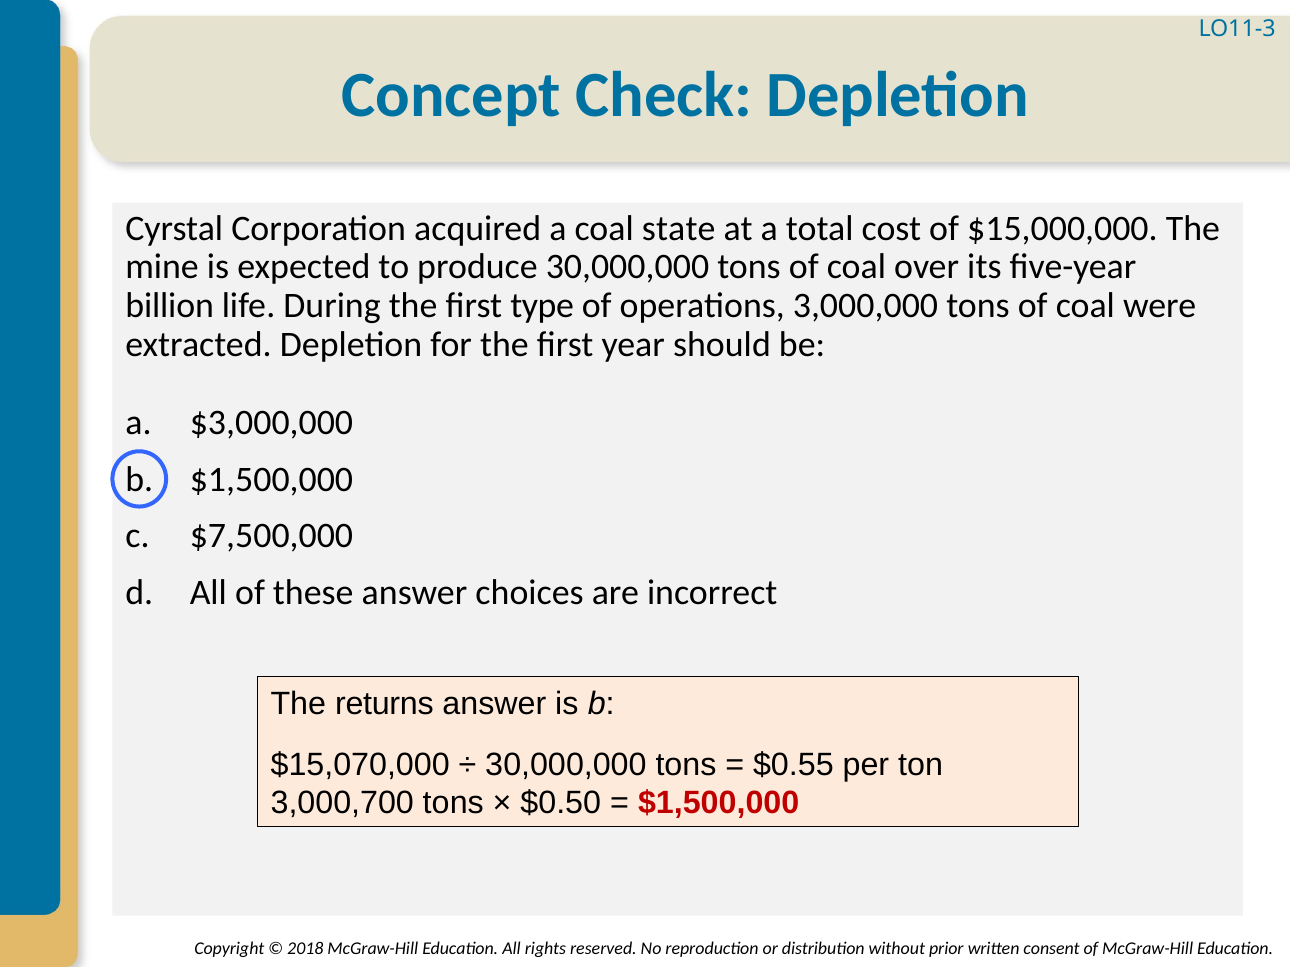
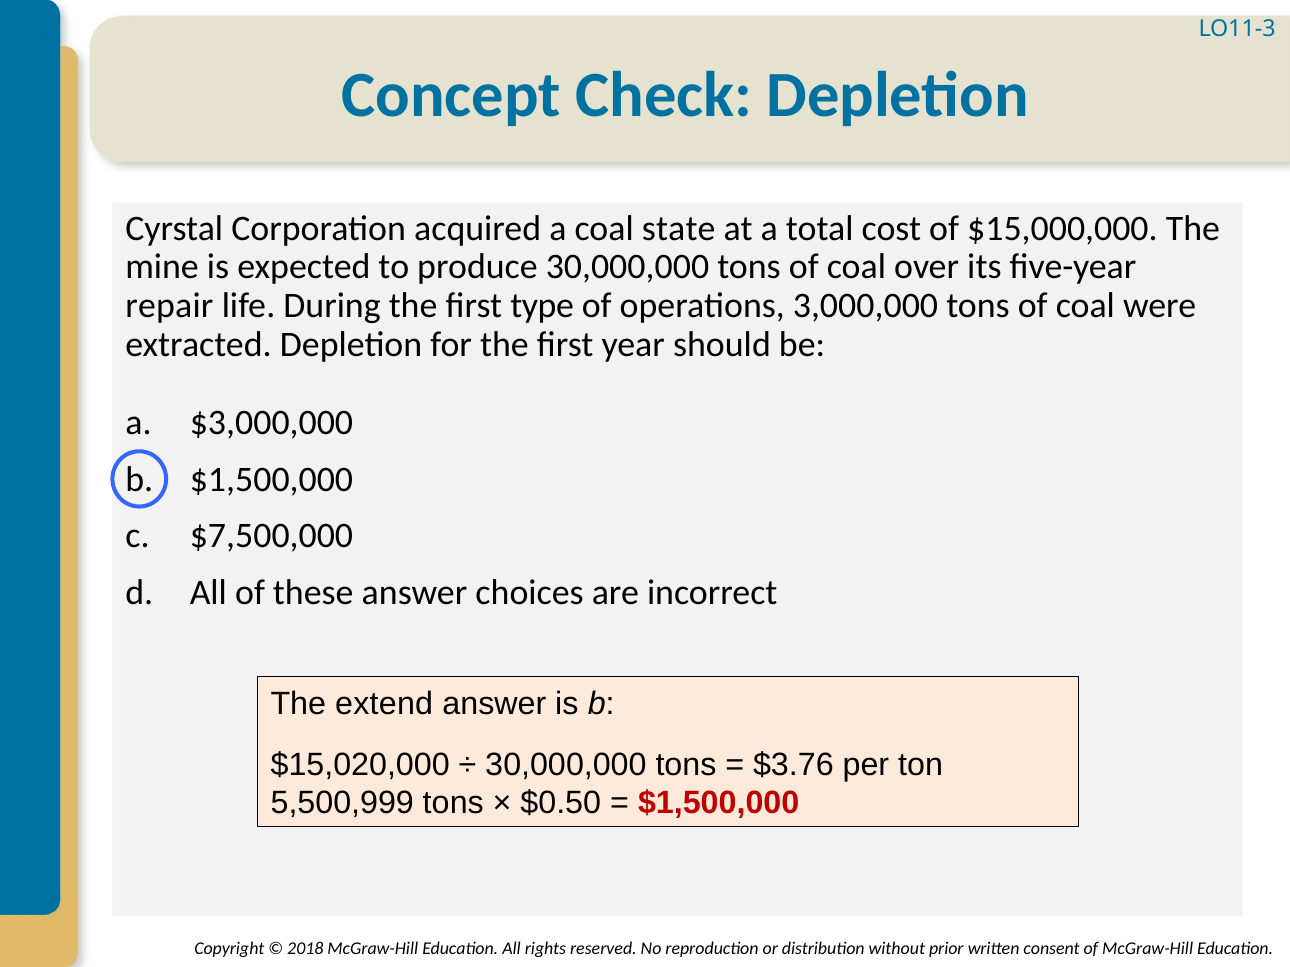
billion: billion -> repair (169, 306)
returns: returns -> extend (384, 705)
$15,070,000: $15,070,000 -> $15,020,000 (360, 765)
$0.55: $0.55 -> $3.76 (793, 765)
3,000,700: 3,000,700 -> 5,500,999 (342, 803)
